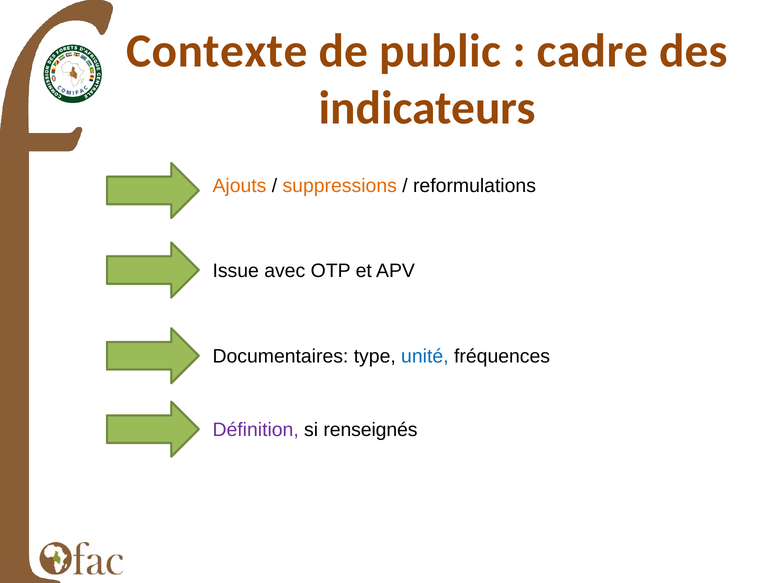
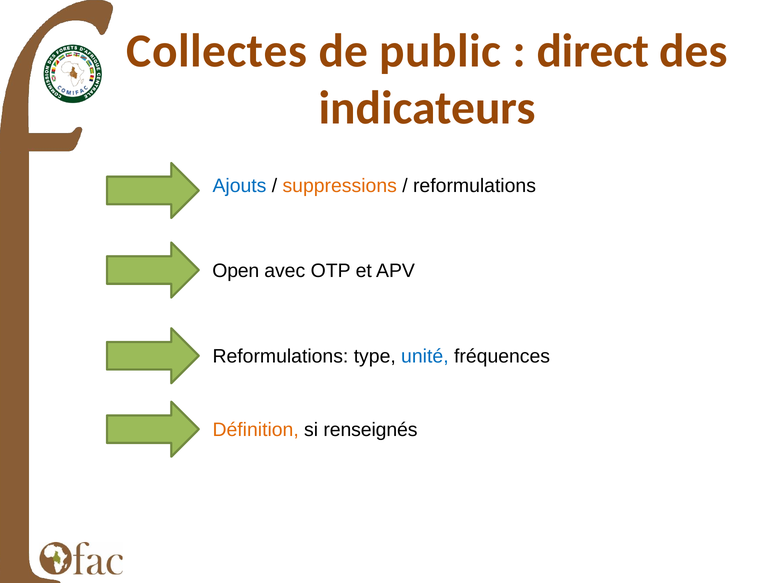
Contexte: Contexte -> Collectes (217, 51)
cadre: cadre -> direct (593, 51)
Ajouts colour: orange -> blue (239, 186)
Issue: Issue -> Open (236, 271)
Documentaires: Documentaires -> Reformulations (280, 356)
Définition colour: purple -> orange (256, 430)
